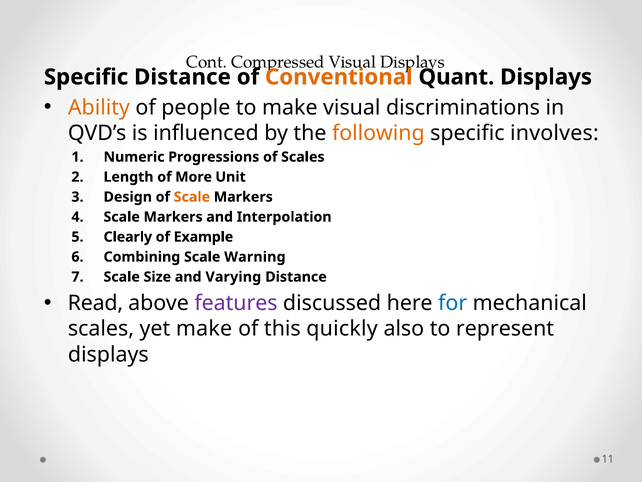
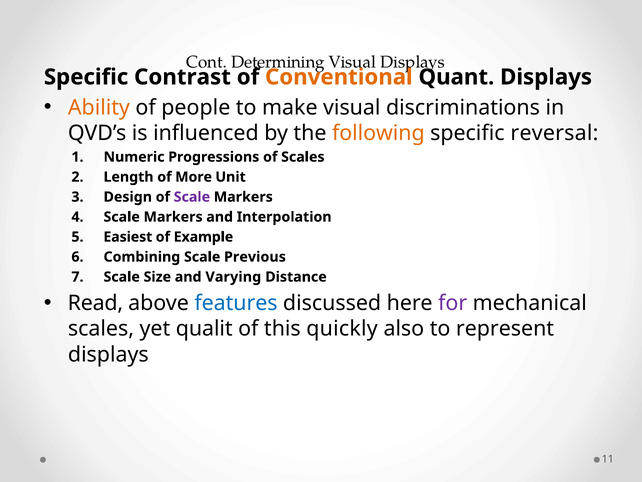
Compressed: Compressed -> Determining (278, 62)
Specific Distance: Distance -> Contrast (182, 77)
involves: involves -> reversal (554, 133)
Scale colour: orange -> purple (192, 197)
Clearly: Clearly -> Easiest (128, 237)
Warning: Warning -> Previous (255, 257)
features colour: purple -> blue (236, 303)
for colour: blue -> purple (453, 303)
yet make: make -> qualit (204, 328)
